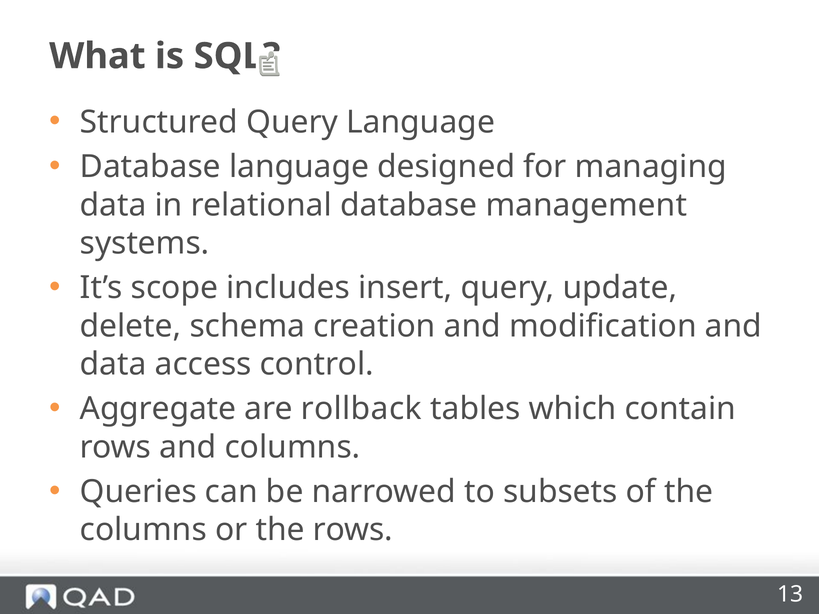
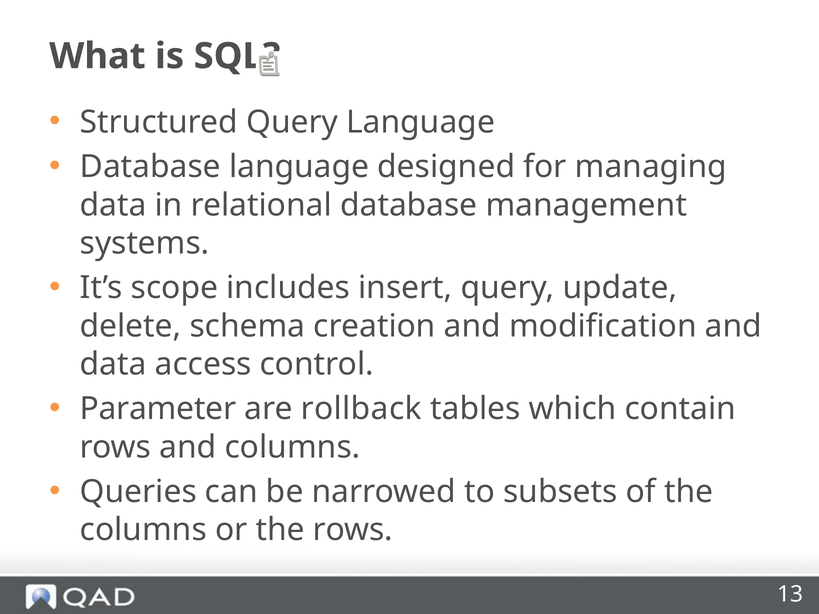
Aggregate: Aggregate -> Parameter (158, 409)
